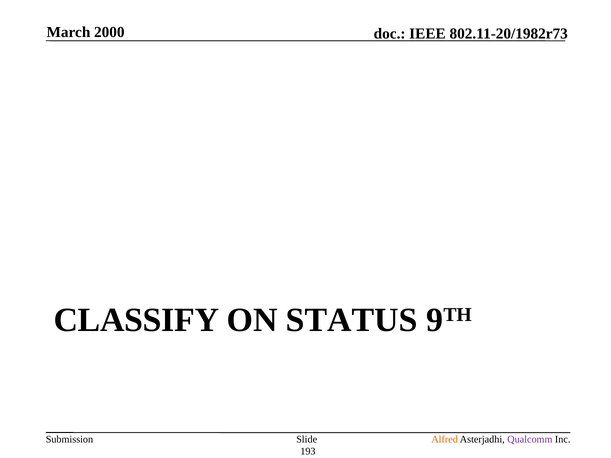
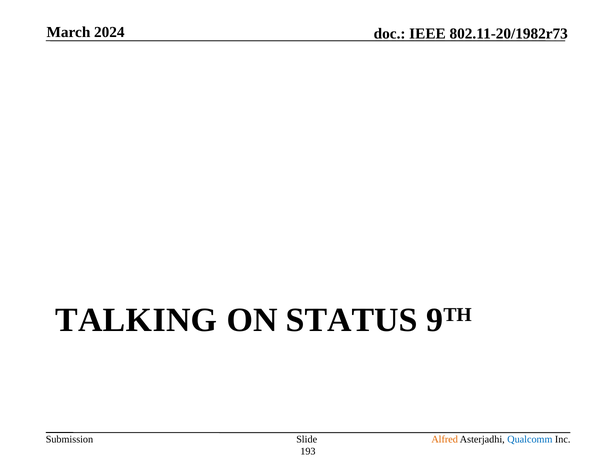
2000: 2000 -> 2024 (109, 32)
CLASSIFY: CLASSIFY -> TALKING (136, 320)
Qualcomm colour: purple -> blue (530, 439)
